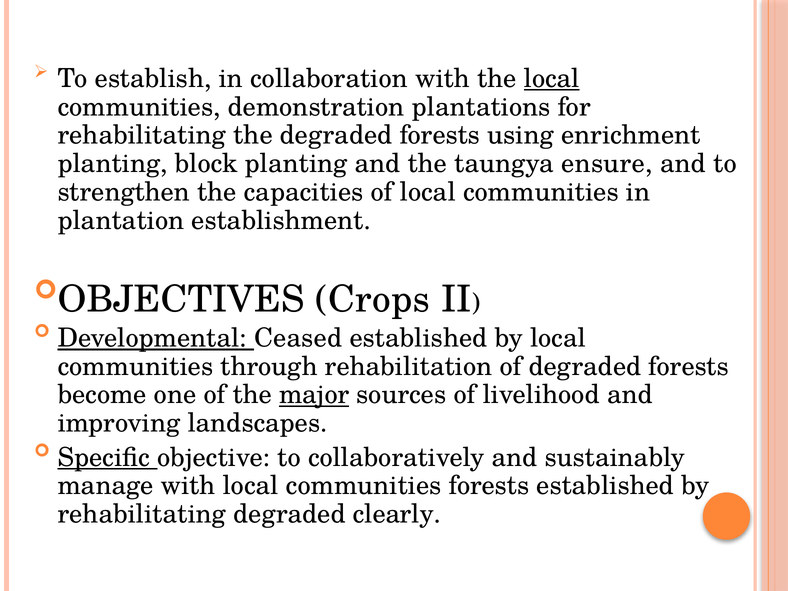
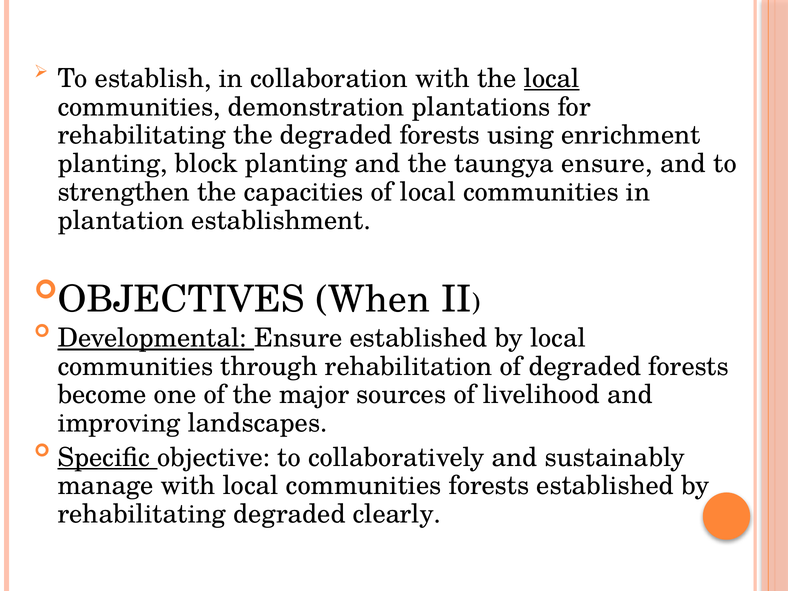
Crops: Crops -> When (373, 299)
Developmental Ceased: Ceased -> Ensure (298, 338)
major underline: present -> none (314, 395)
